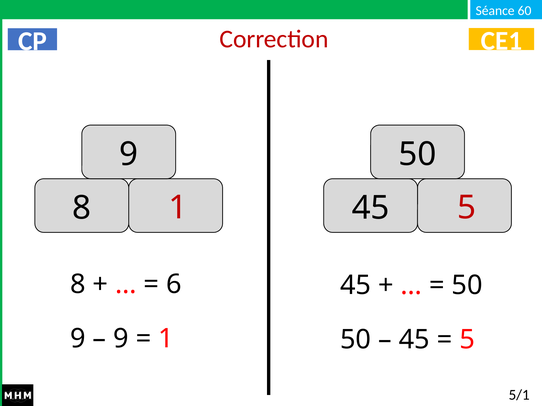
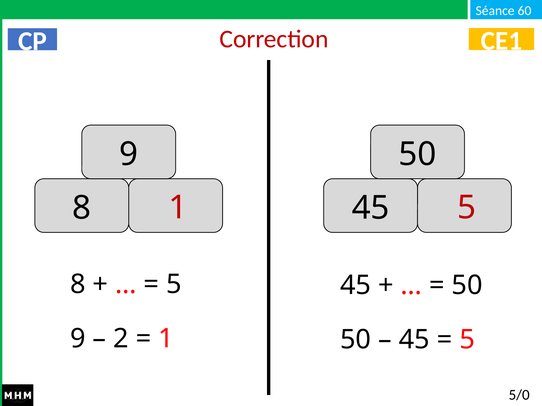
6: 6 -> 5 (174, 285)
9: 9 -> 2 (121, 339)
5/1: 5/1 -> 5/0 (519, 395)
